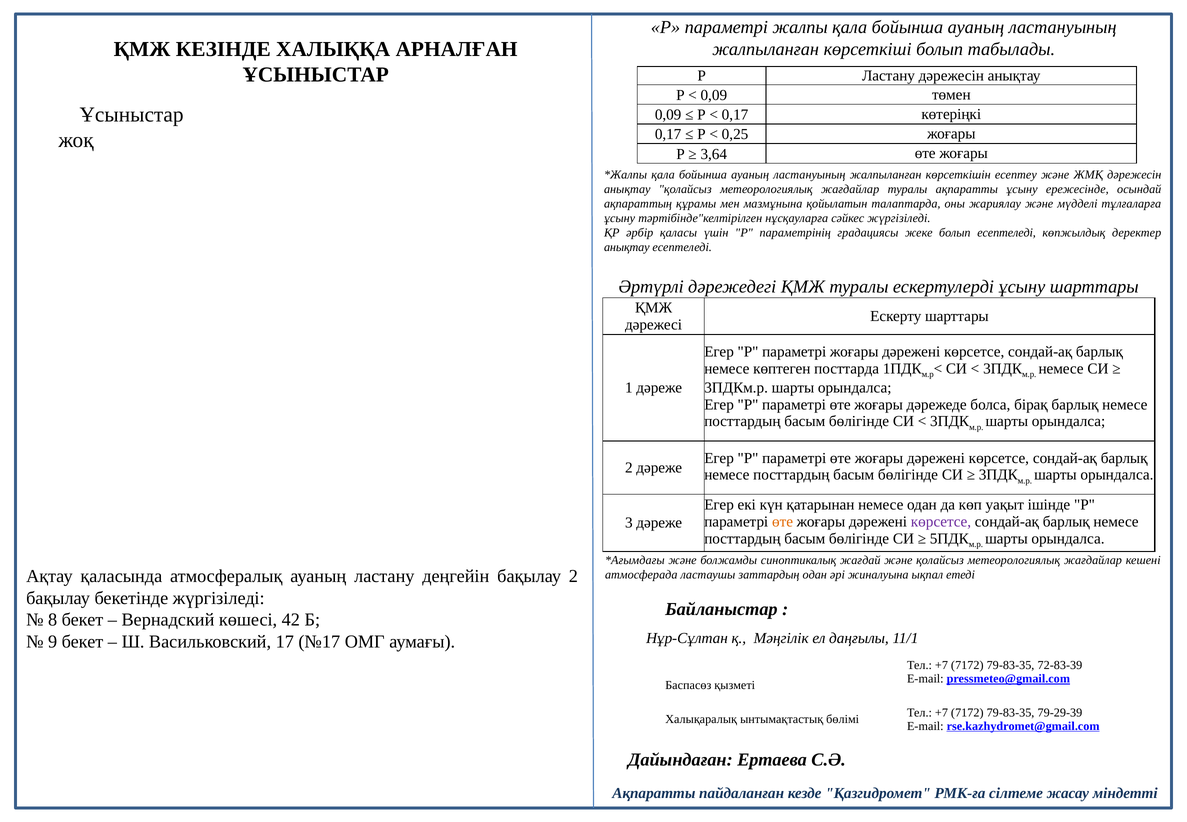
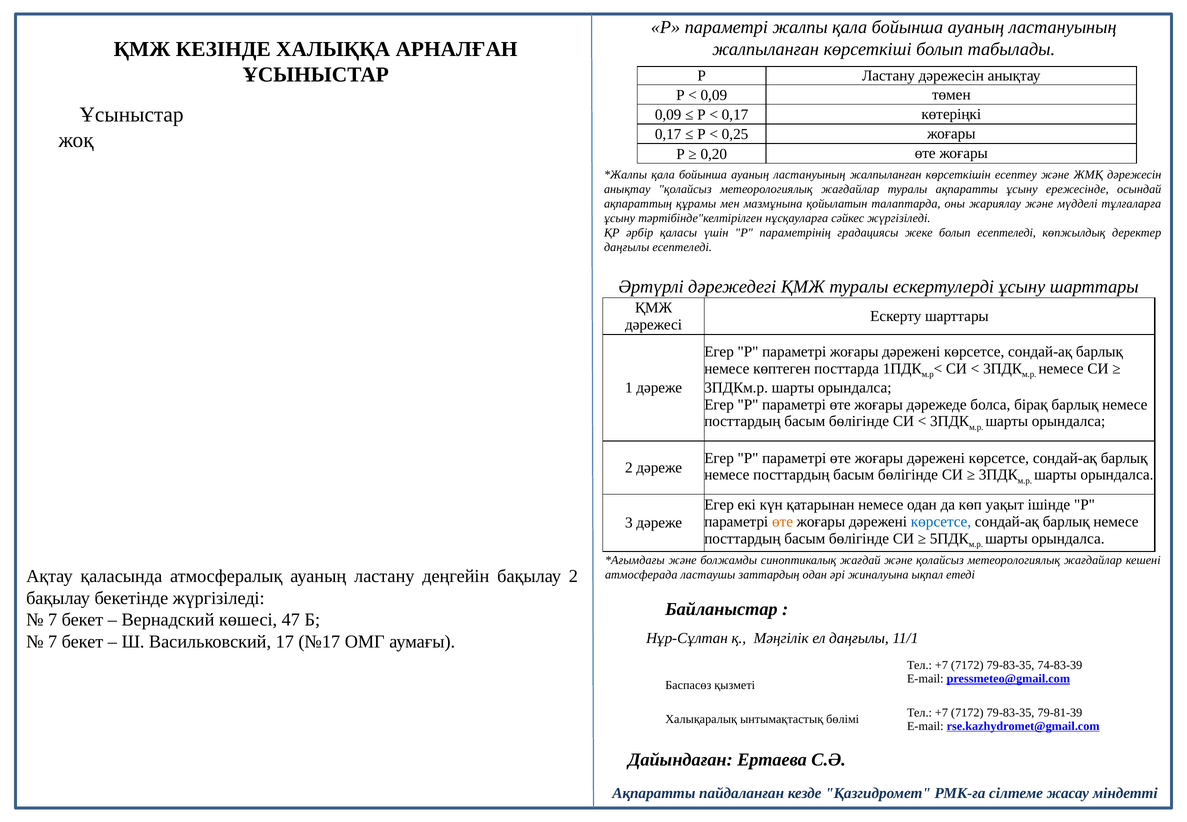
3,64: 3,64 -> 0,20 (714, 154)
анықтау: анықтау -> даңғылы (627, 247)
көрсетсе colour: purple -> blue (941, 522)
8: 8 -> 7 (53, 620)
42: 42 -> 47 (291, 620)
9: 9 -> 7 (53, 642)
72-83-39: 72-83-39 -> 74-83-39 (1060, 665)
79-29-39: 79-29-39 -> 79-81-39 (1060, 712)
